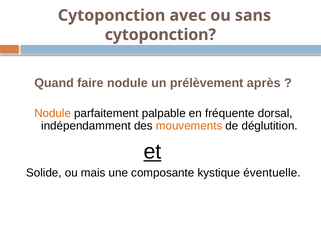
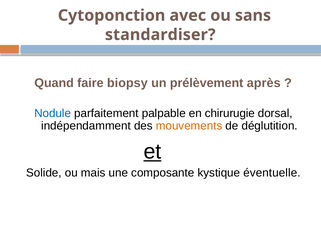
cytoponction: cytoponction -> standardiser (160, 35)
faire nodule: nodule -> biopsy (127, 83)
Nodule colour: orange -> blue (53, 113)
fréquente: fréquente -> chirurugie (230, 113)
